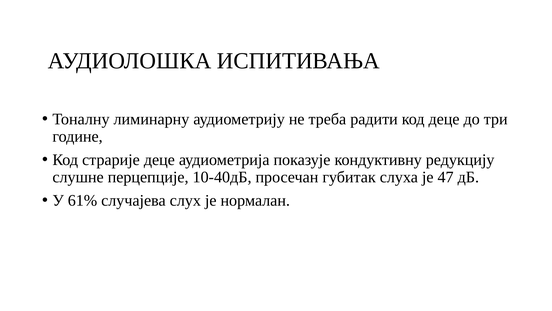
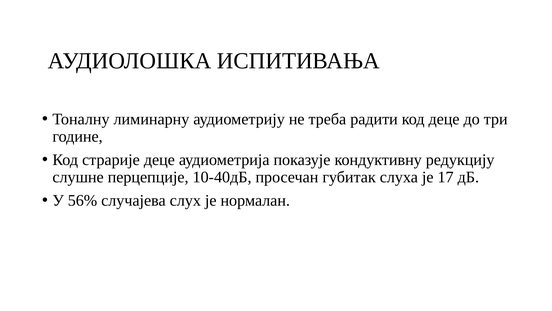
47: 47 -> 17 (446, 177)
61%: 61% -> 56% (82, 200)
